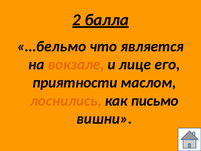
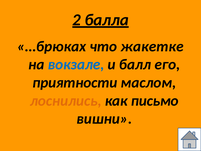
…бельмо: …бельмо -> …брюках (52, 46)
является: является -> жакетке (152, 46)
вокзале colour: orange -> blue (76, 64)
лице: лице -> балл (135, 64)
